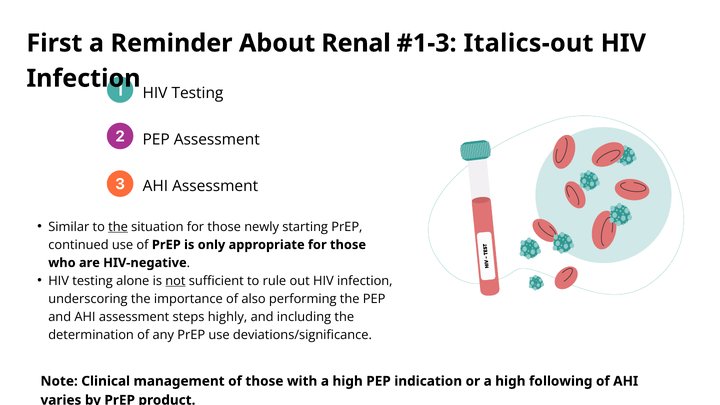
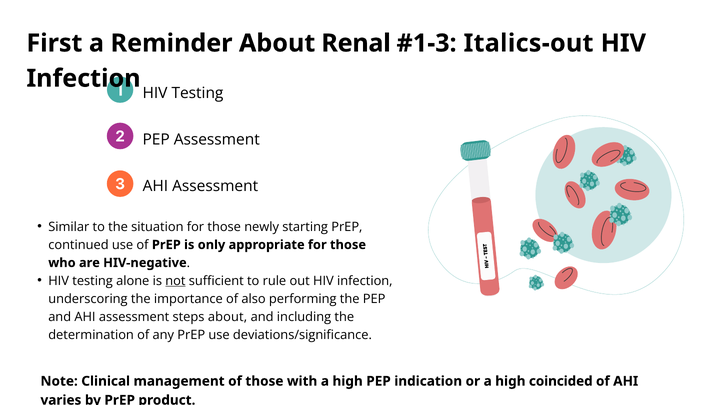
the underline: present -> none (118, 227)
steps highly: highly -> about (228, 317)
following: following -> coincided (561, 381)
